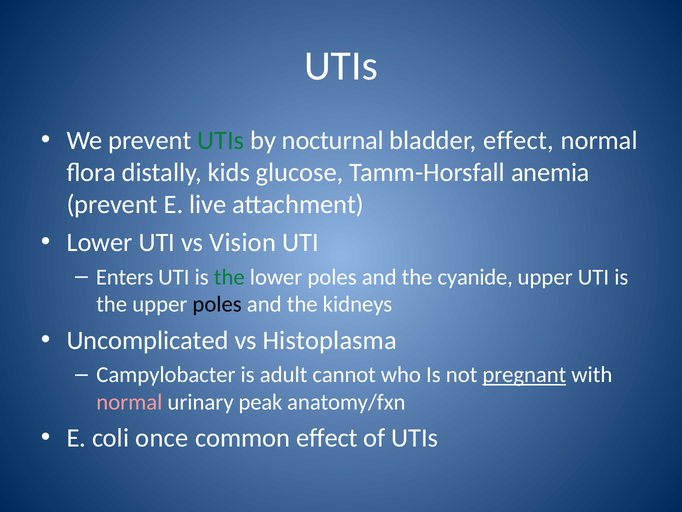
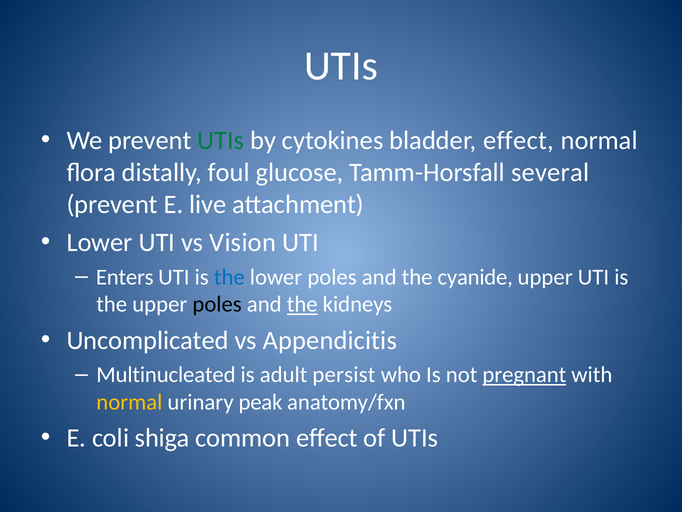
nocturnal: nocturnal -> cytokines (333, 141)
kids: kids -> foul (229, 172)
anemia: anemia -> several (550, 172)
the colour: green -> blue (229, 277)
the underline: none -> present (302, 304)
Histoplasma: Histoplasma -> Appendicitis (330, 340)
Campylobacter: Campylobacter -> Multinucleated (166, 375)
cannot: cannot -> persist (344, 375)
normal colour: pink -> yellow (129, 402)
once: once -> shiga (162, 438)
